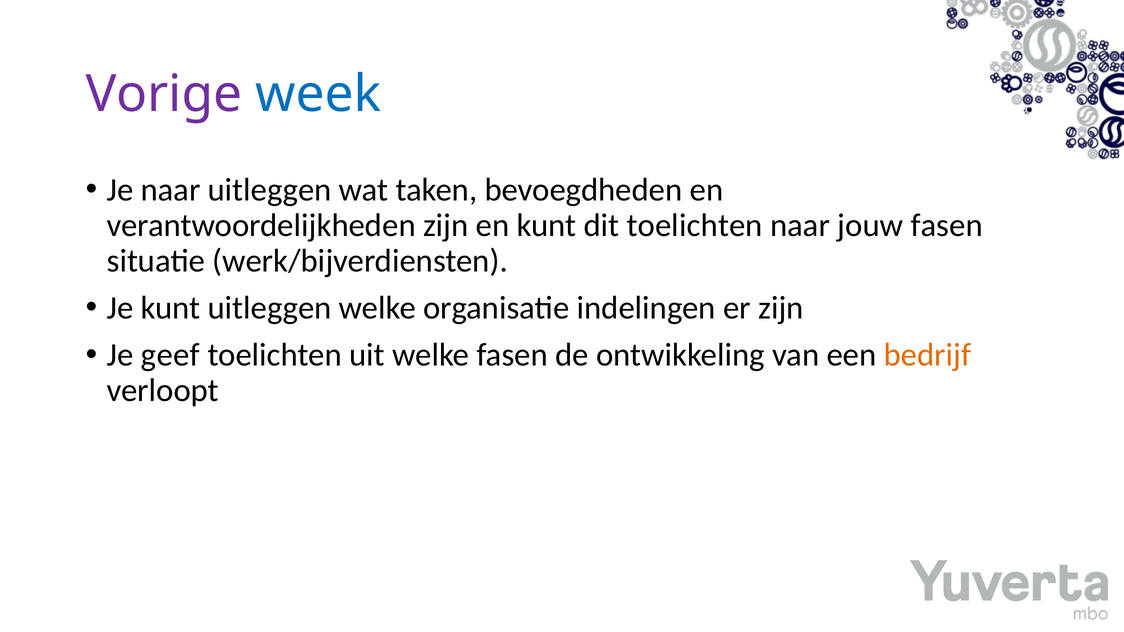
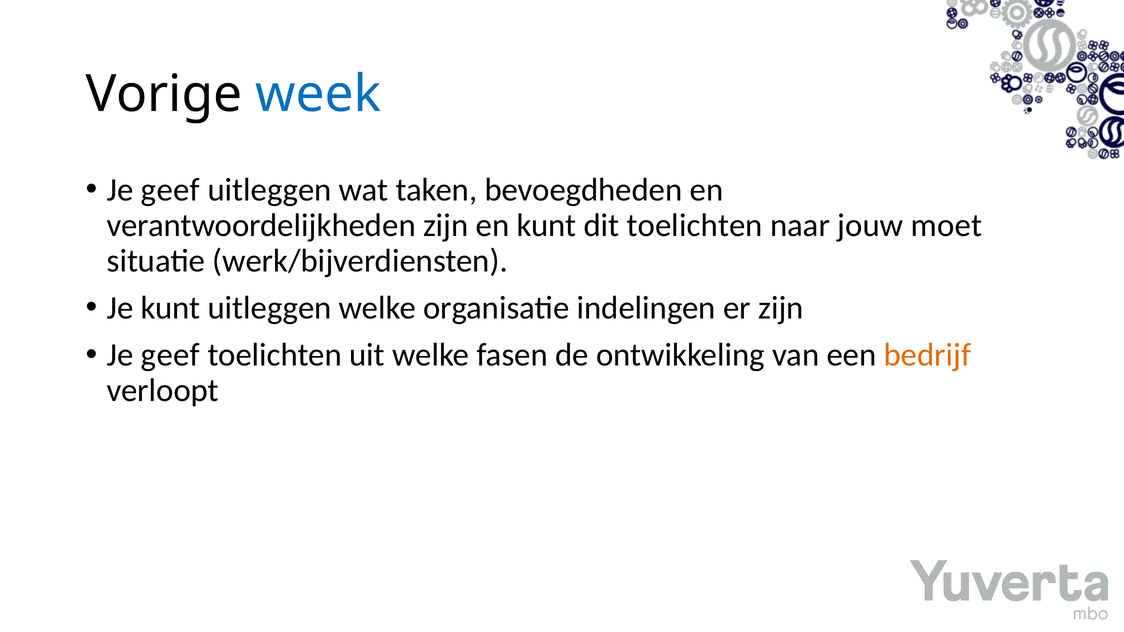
Vorige colour: purple -> black (164, 94)
naar: naar -> geef (170, 190)
jouw fasen: fasen -> moet (947, 225)
